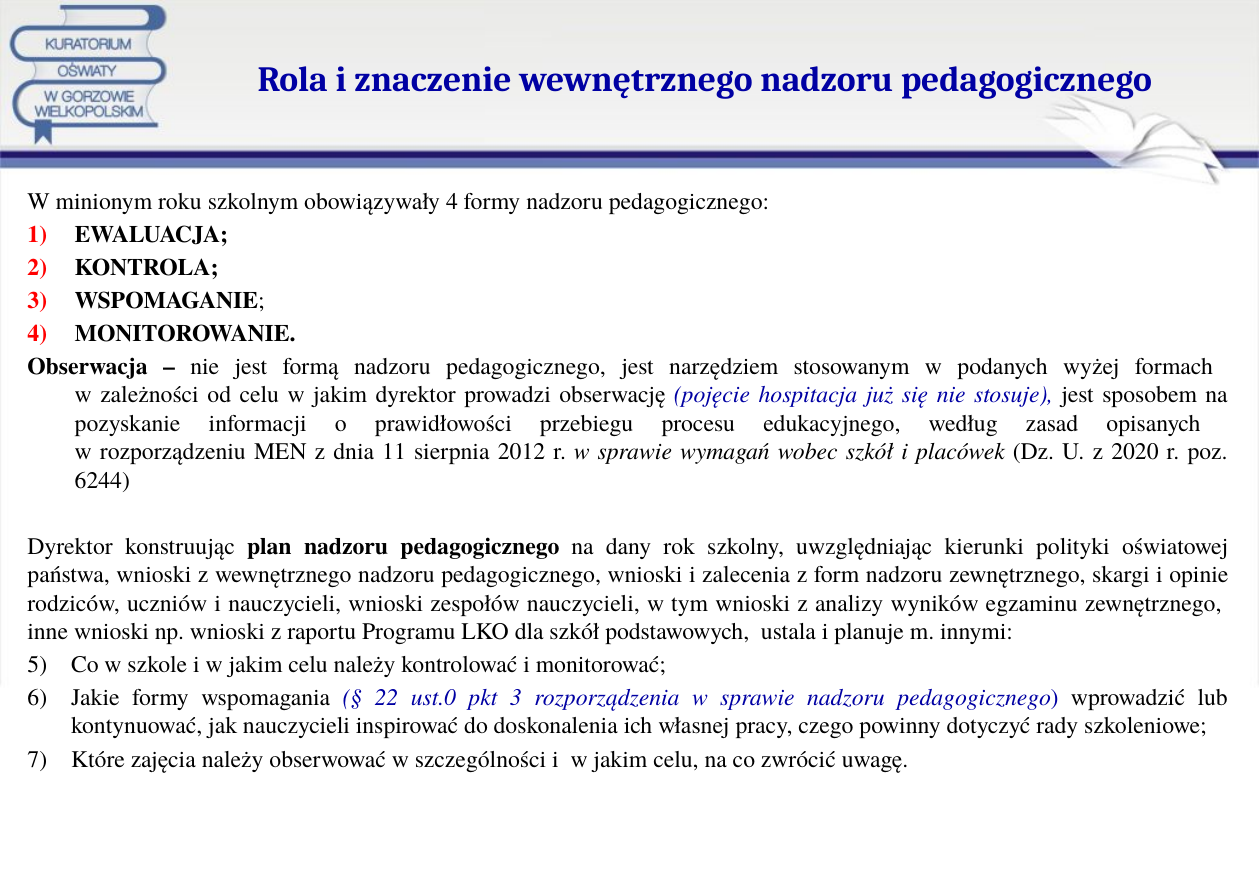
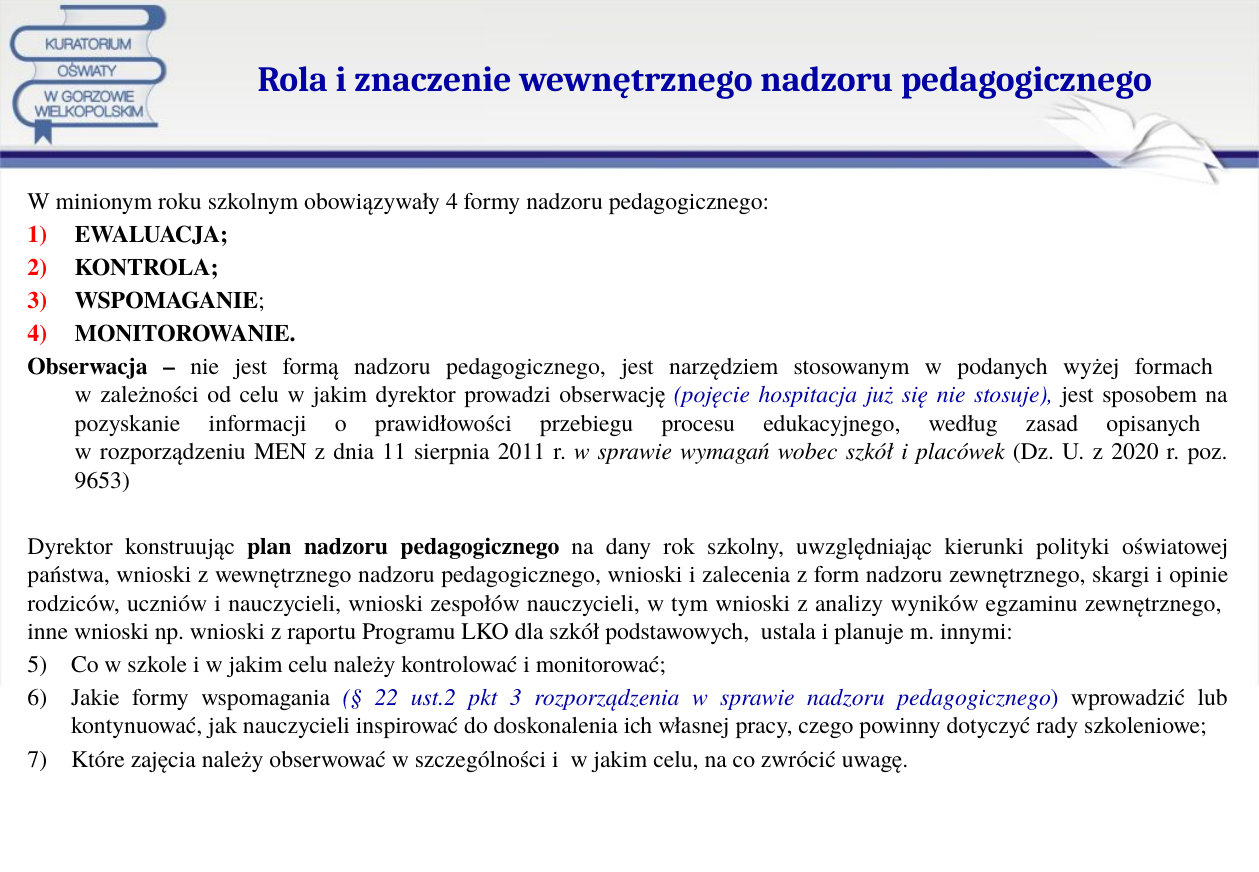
2012: 2012 -> 2011 (522, 452)
6244: 6244 -> 9653 (102, 480)
ust.0: ust.0 -> ust.2 (433, 697)
